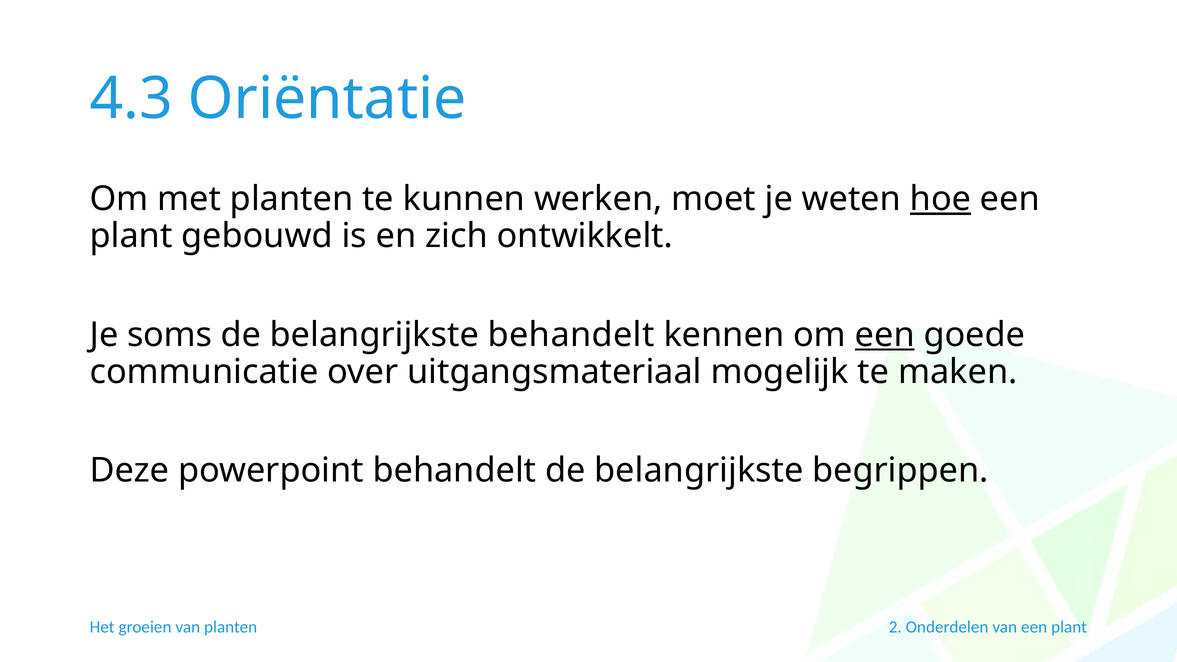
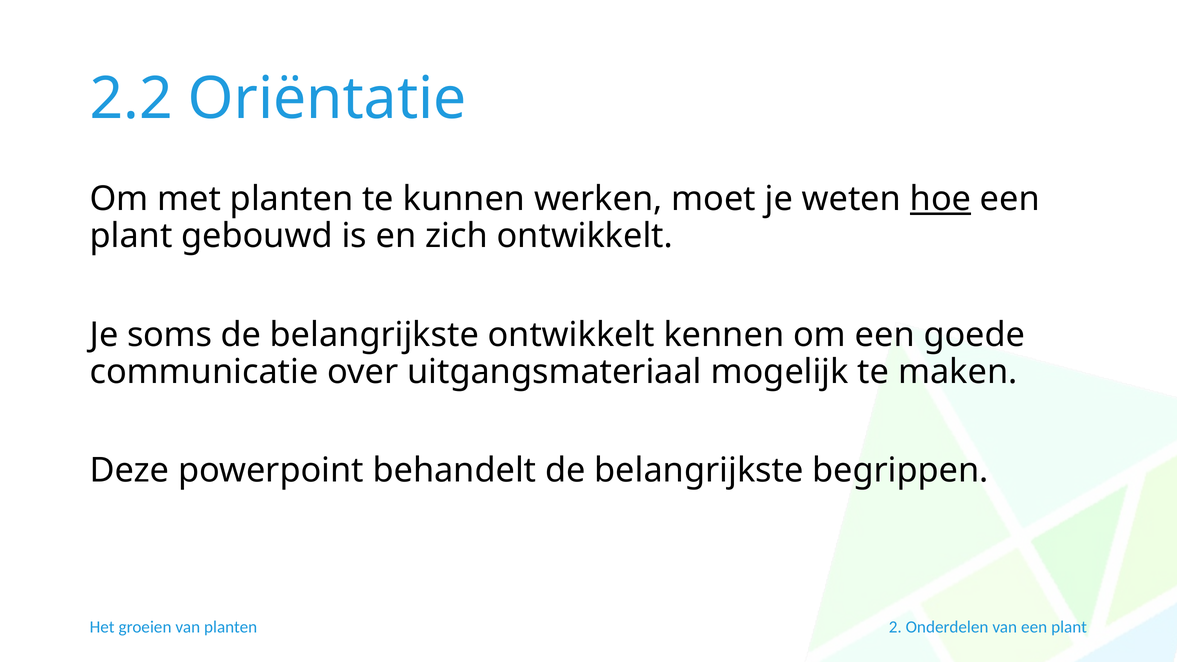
4.3: 4.3 -> 2.2 (131, 99)
belangrijkste behandelt: behandelt -> ontwikkelt (571, 335)
een underline: present -> none (885, 335)
